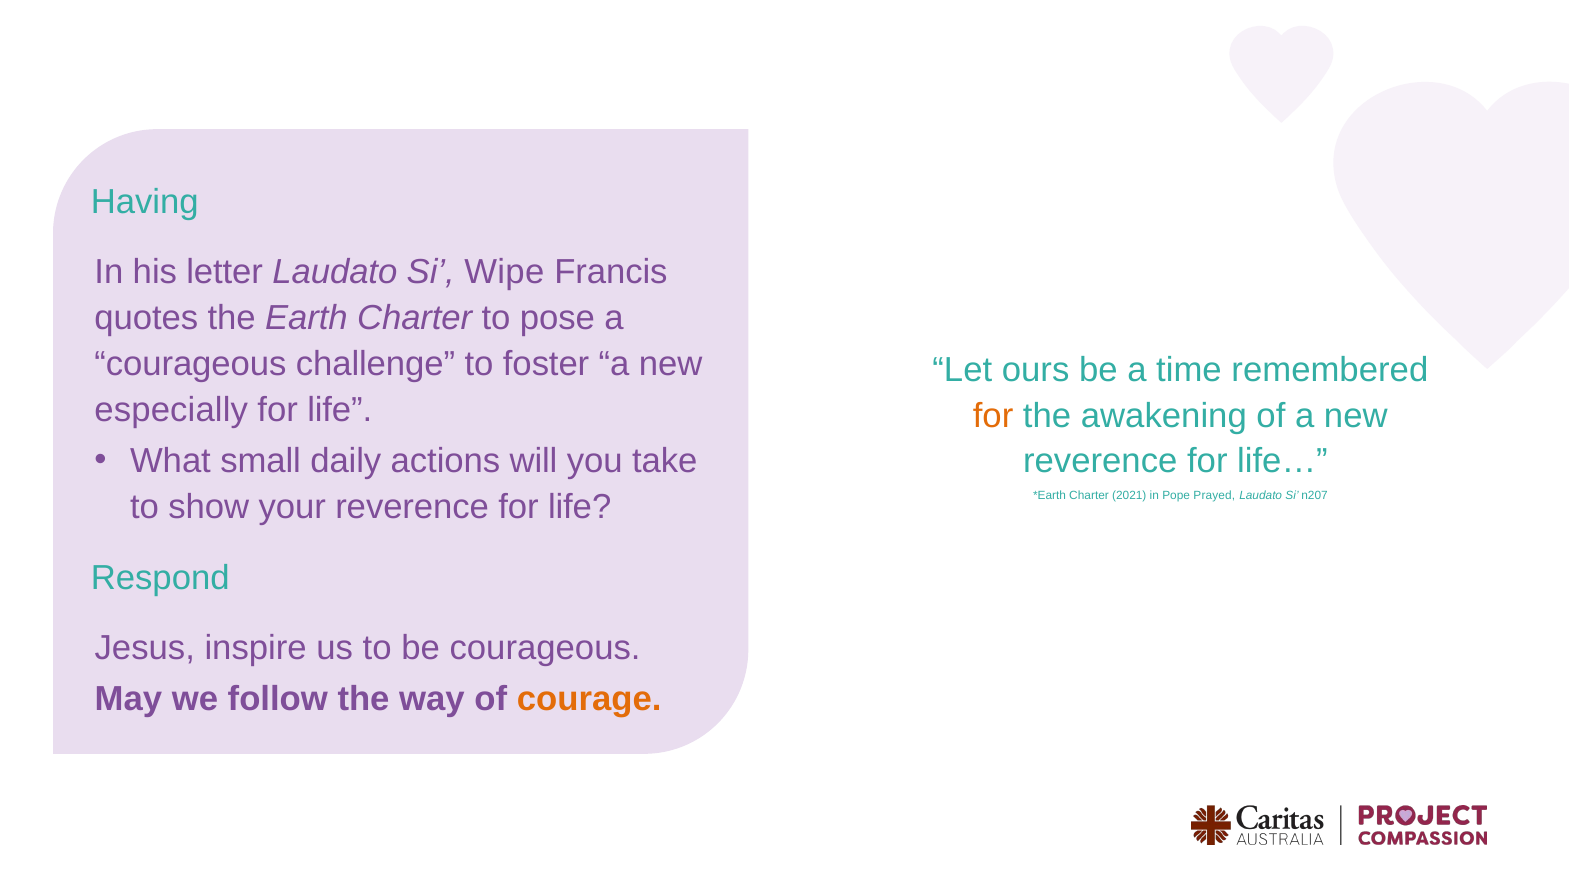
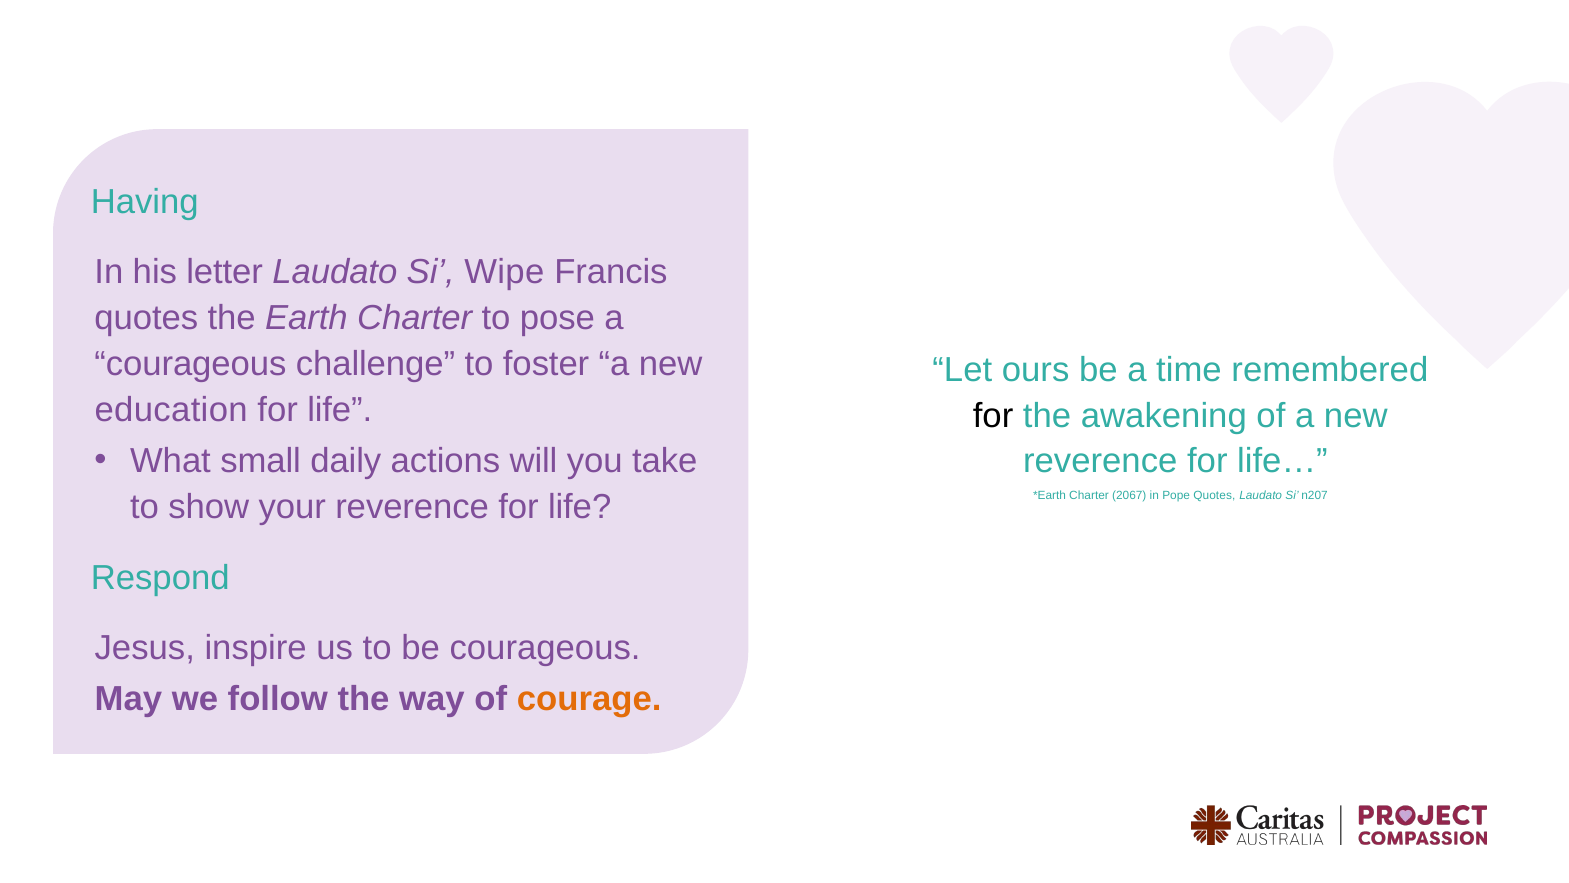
especially: especially -> education (171, 409)
for colour: orange -> black (993, 416)
2021: 2021 -> 2067 (1129, 495)
Pope Prayed: Prayed -> Quotes (1214, 495)
